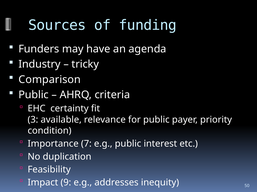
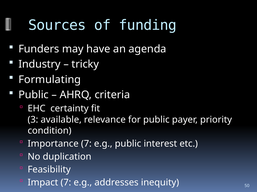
Comparison: Comparison -> Formulating (50, 80)
Impact 9: 9 -> 7 (66, 183)
